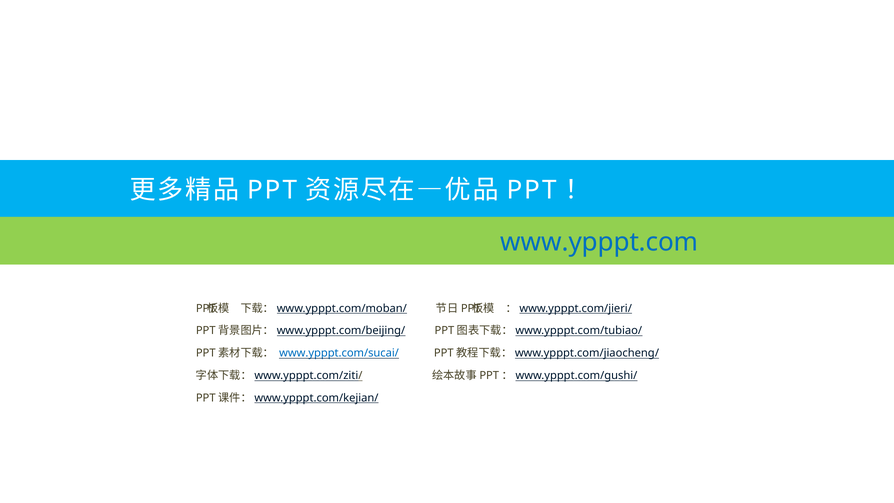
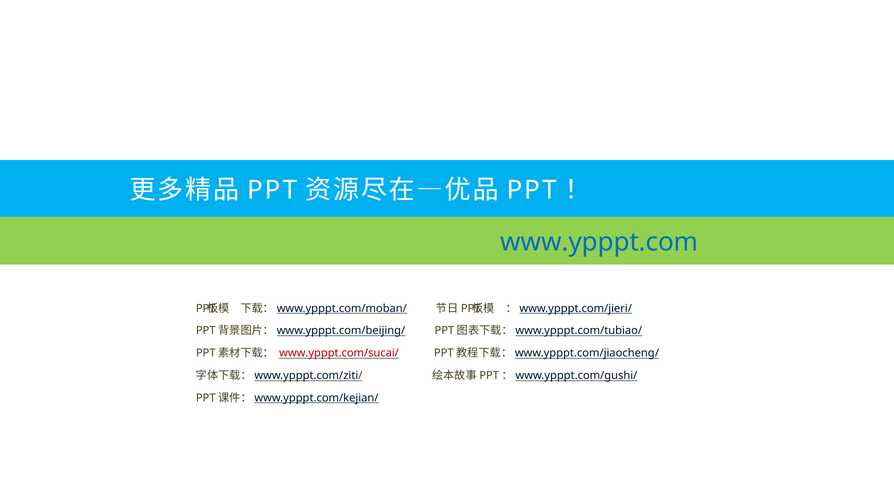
www.ypppt.com/sucai/ colour: blue -> red (339, 353)
